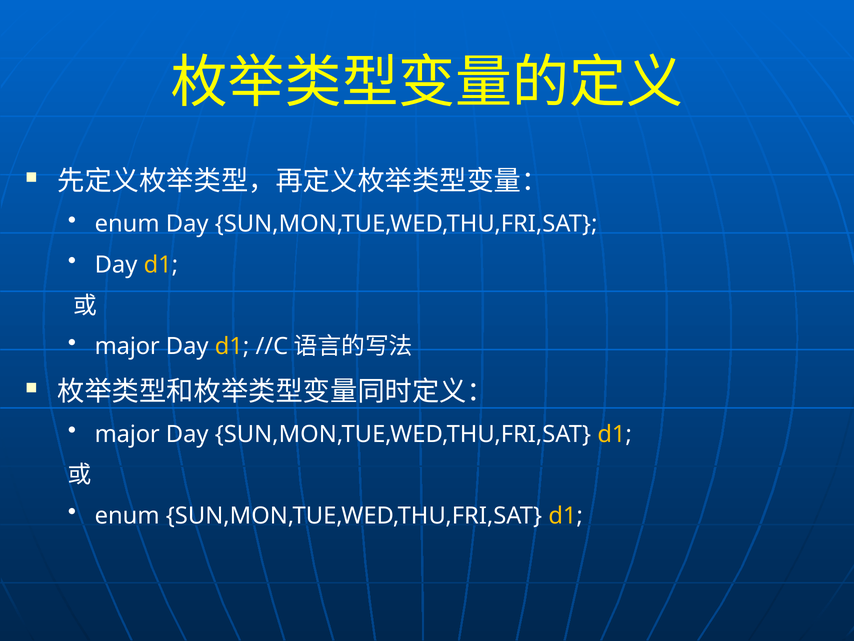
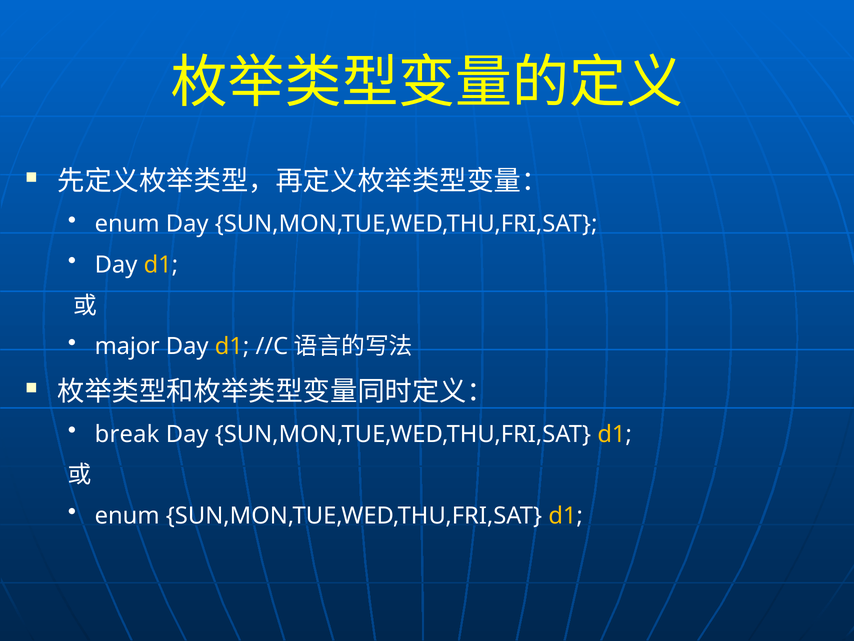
major: major -> break (127, 434)
